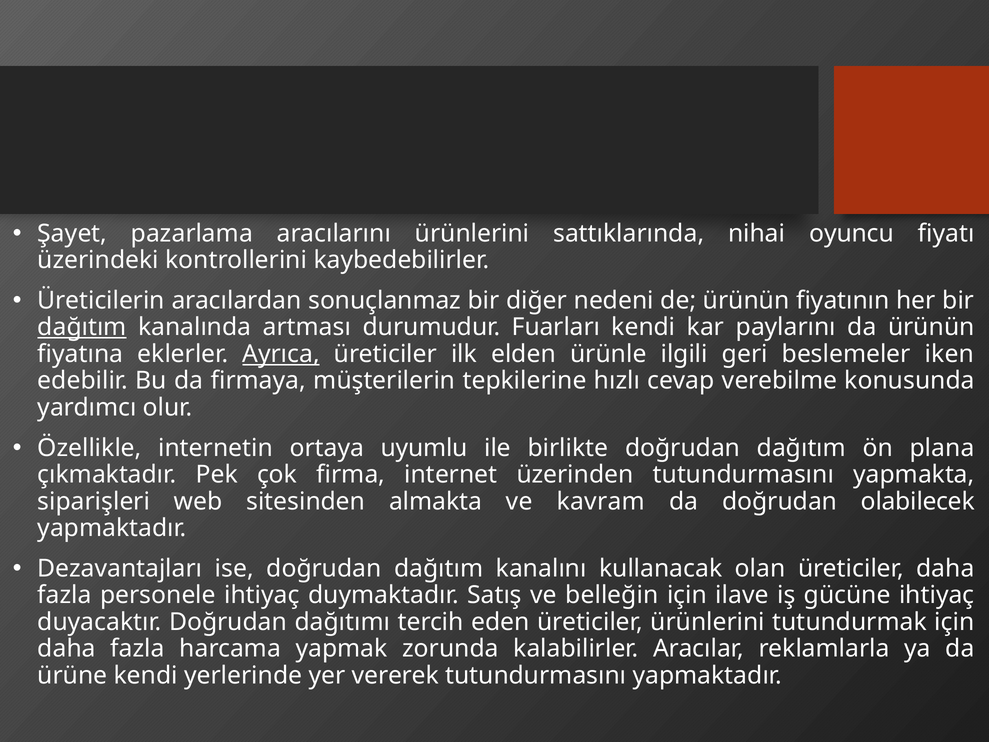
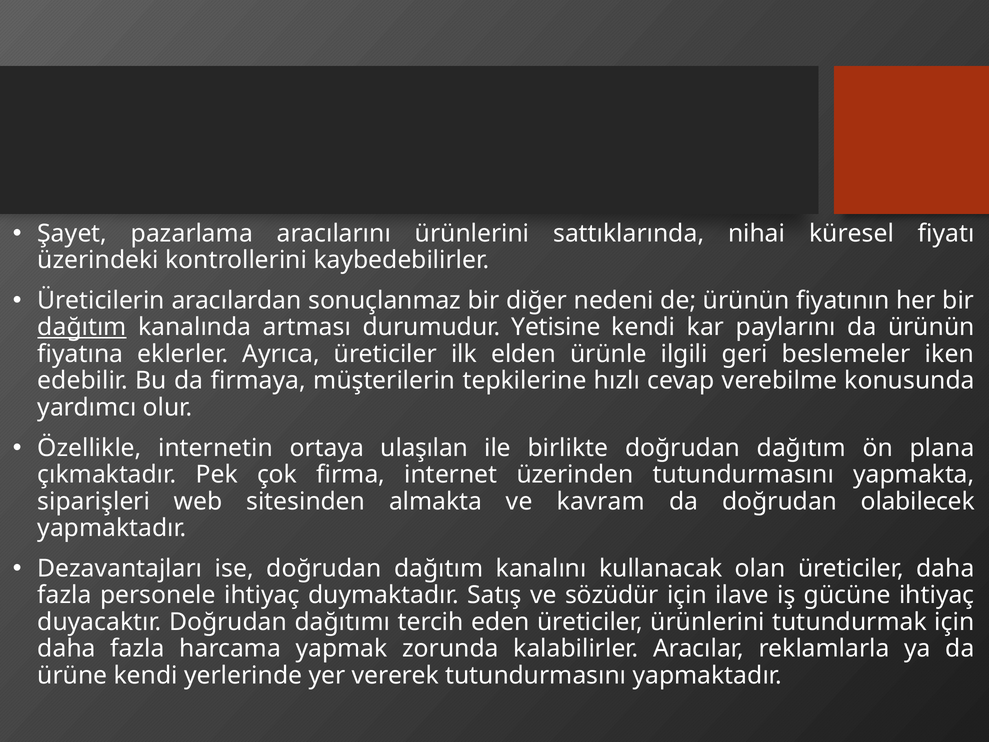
oyuncu: oyuncu -> küresel (852, 233)
Fuarları: Fuarları -> Yetisine (556, 327)
Ayrıca underline: present -> none (281, 354)
uyumlu: uyumlu -> ulaşılan (424, 448)
belleğin: belleğin -> sözüdür (612, 595)
